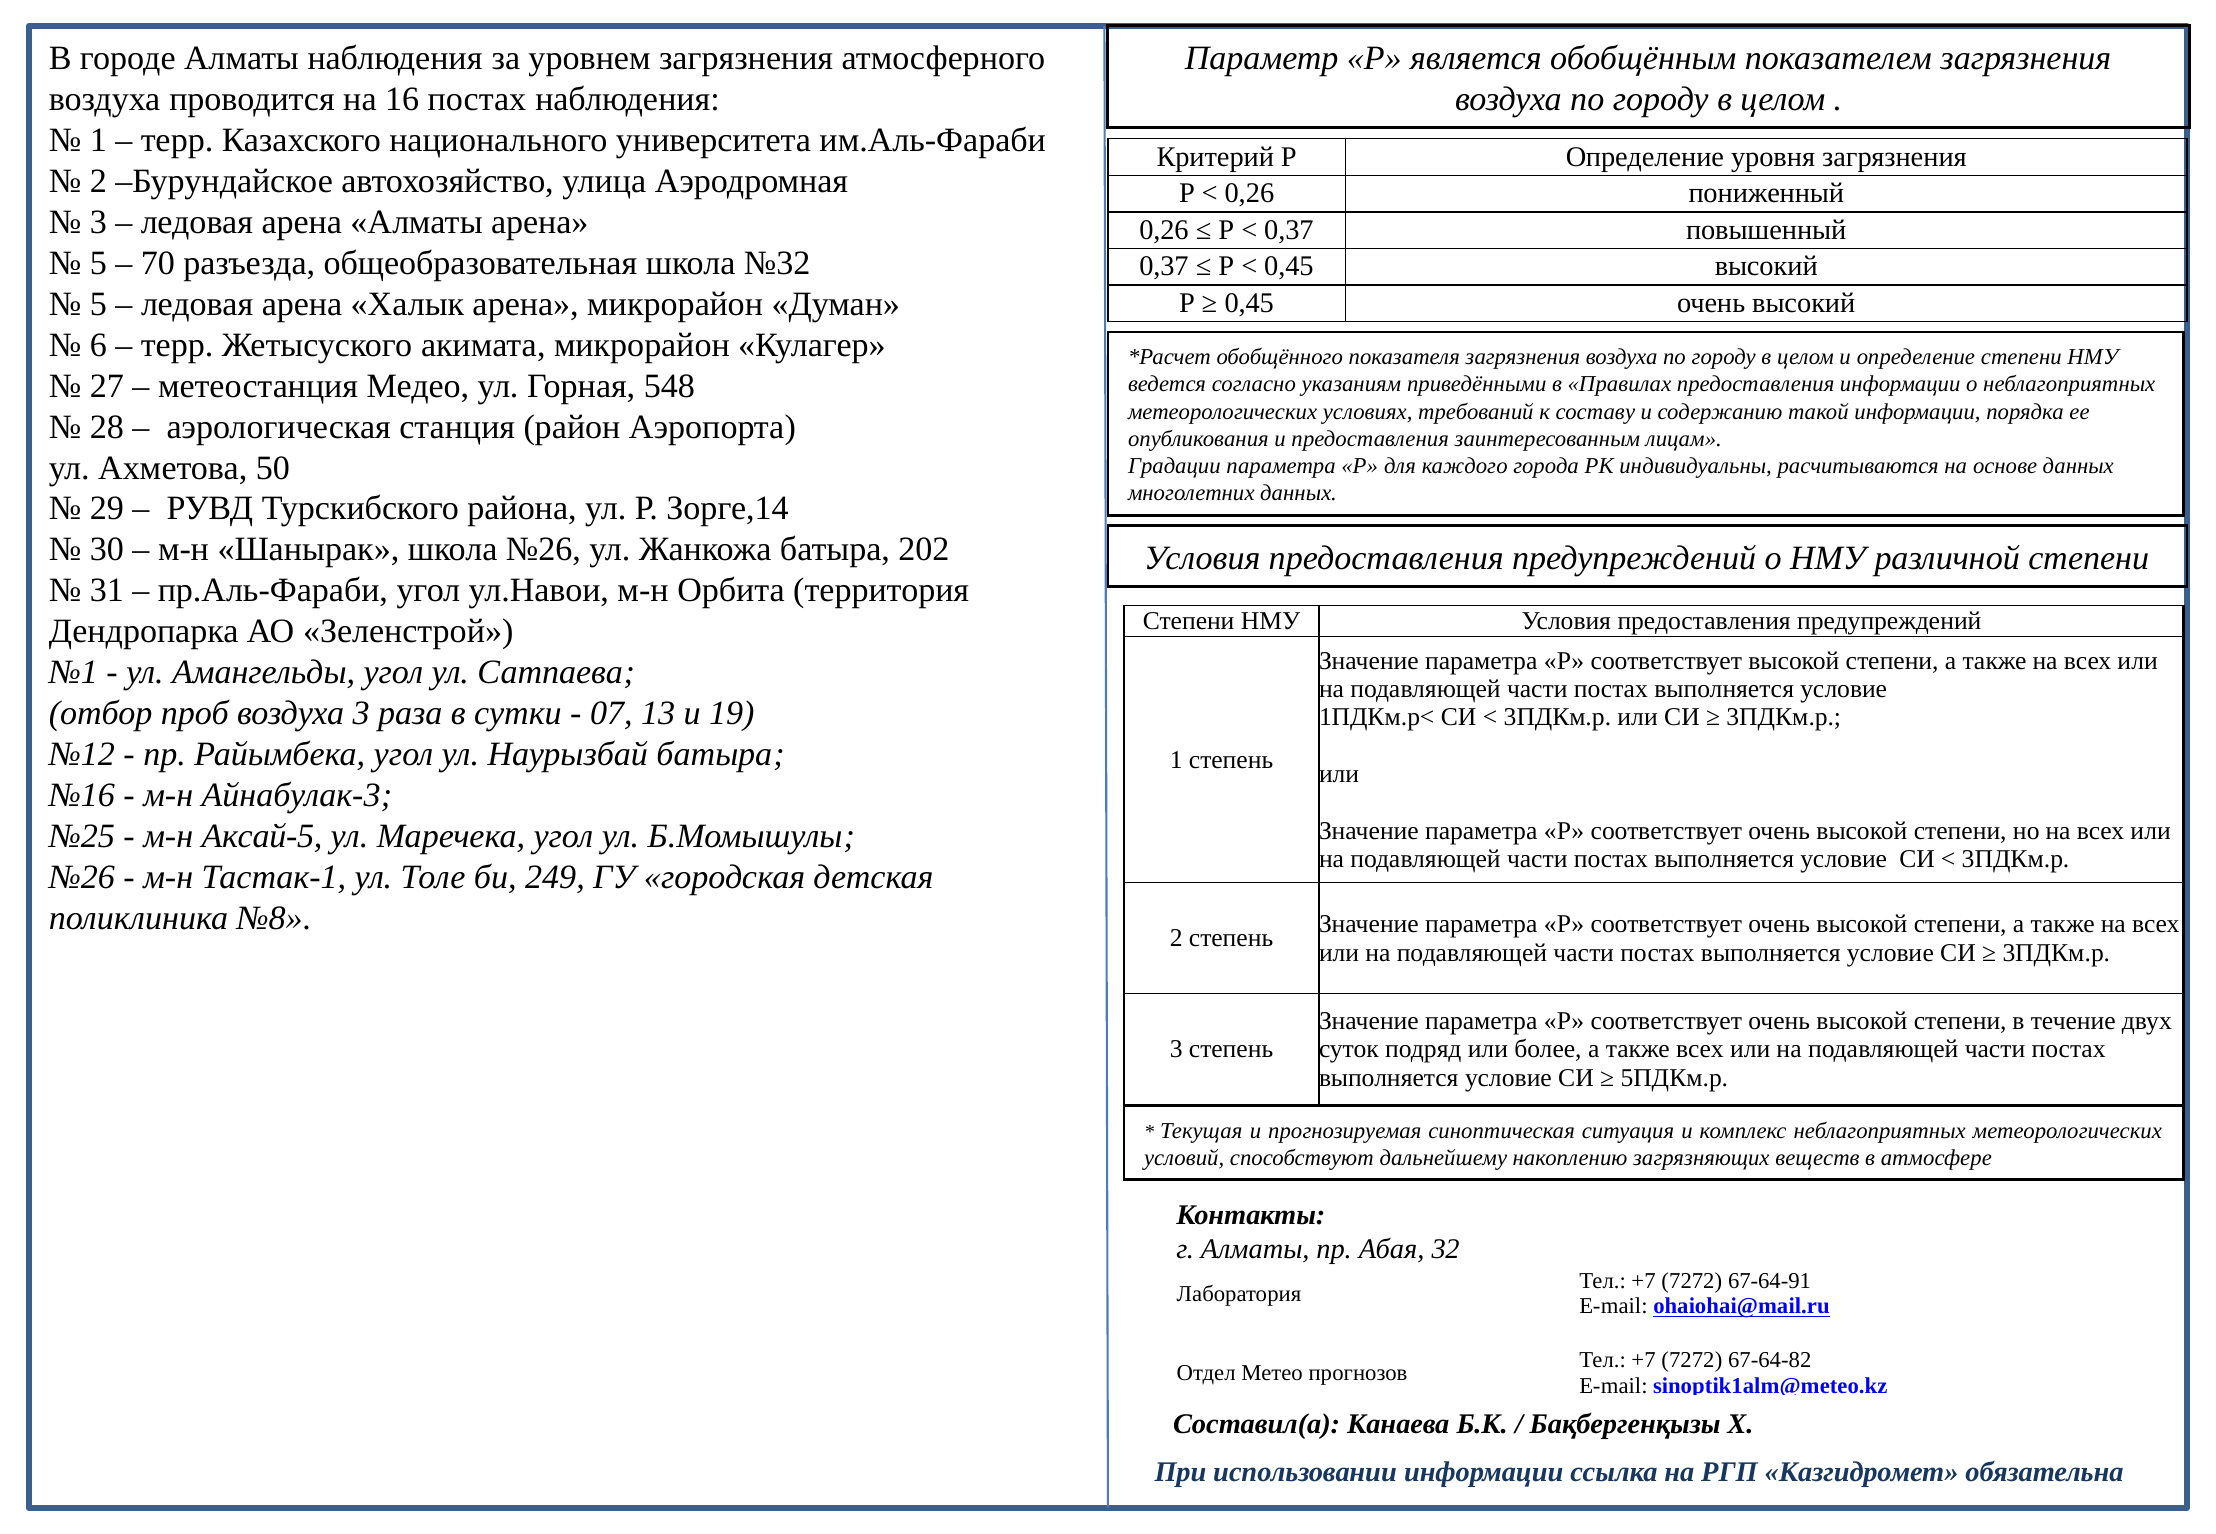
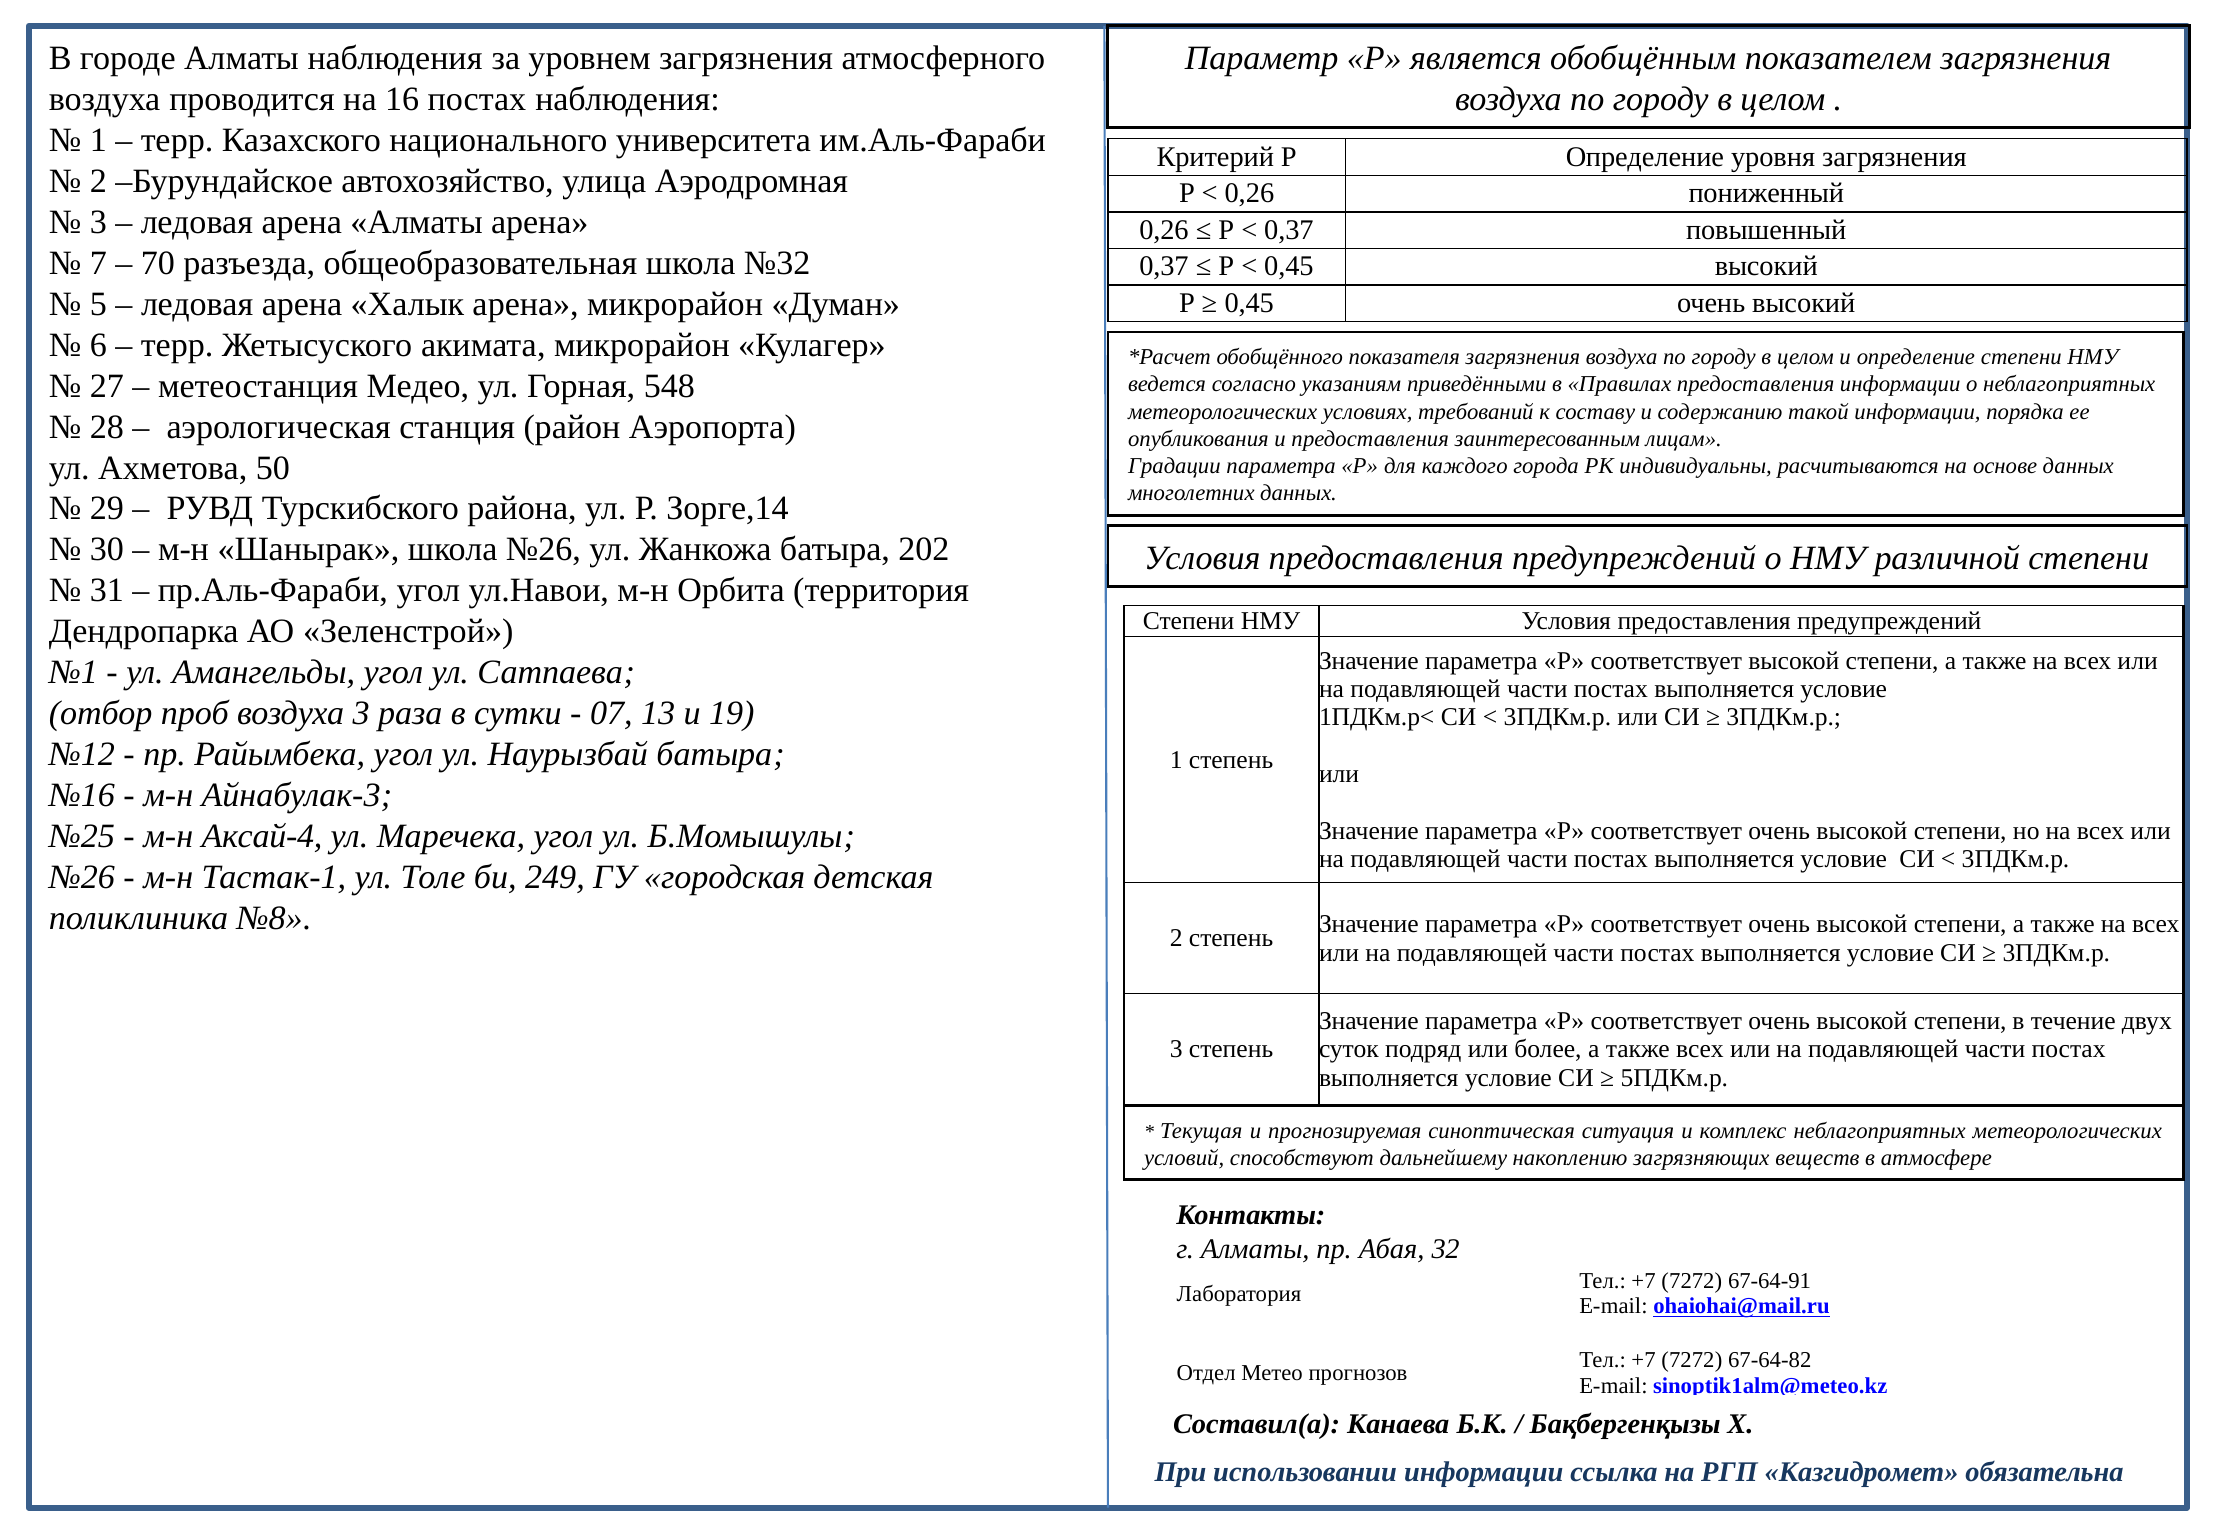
5: 5 -> 7 (98, 263)
Аксай-5: Аксай-5 -> Аксай-4 (262, 836)
